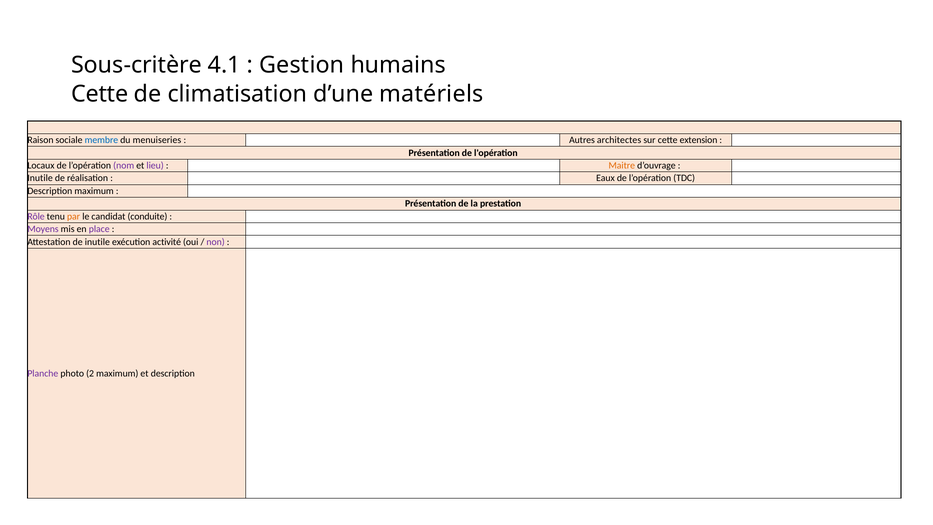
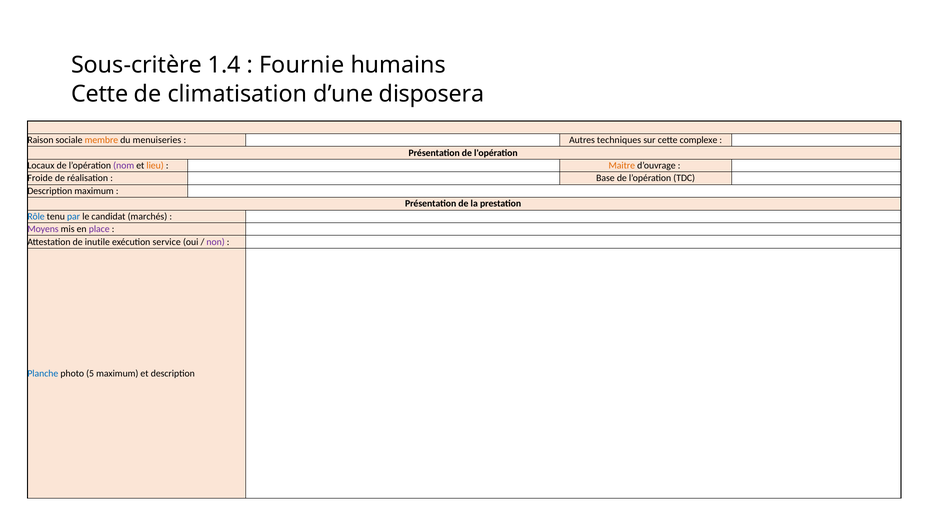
4.1: 4.1 -> 1.4 (224, 65)
Gestion: Gestion -> Fournie (302, 65)
matériels: matériels -> disposera (432, 94)
membre colour: blue -> orange (101, 140)
architectes: architectes -> techniques (619, 140)
extension: extension -> complexe (698, 140)
lieu colour: purple -> orange (155, 165)
Inutile: Inutile -> Froide (40, 178)
Eaux: Eaux -> Base (605, 178)
Rôle colour: purple -> blue (36, 216)
par colour: orange -> blue (74, 216)
conduite: conduite -> marchés (147, 216)
activité: activité -> service (167, 242)
Planche colour: purple -> blue (43, 373)
2: 2 -> 5 (90, 373)
